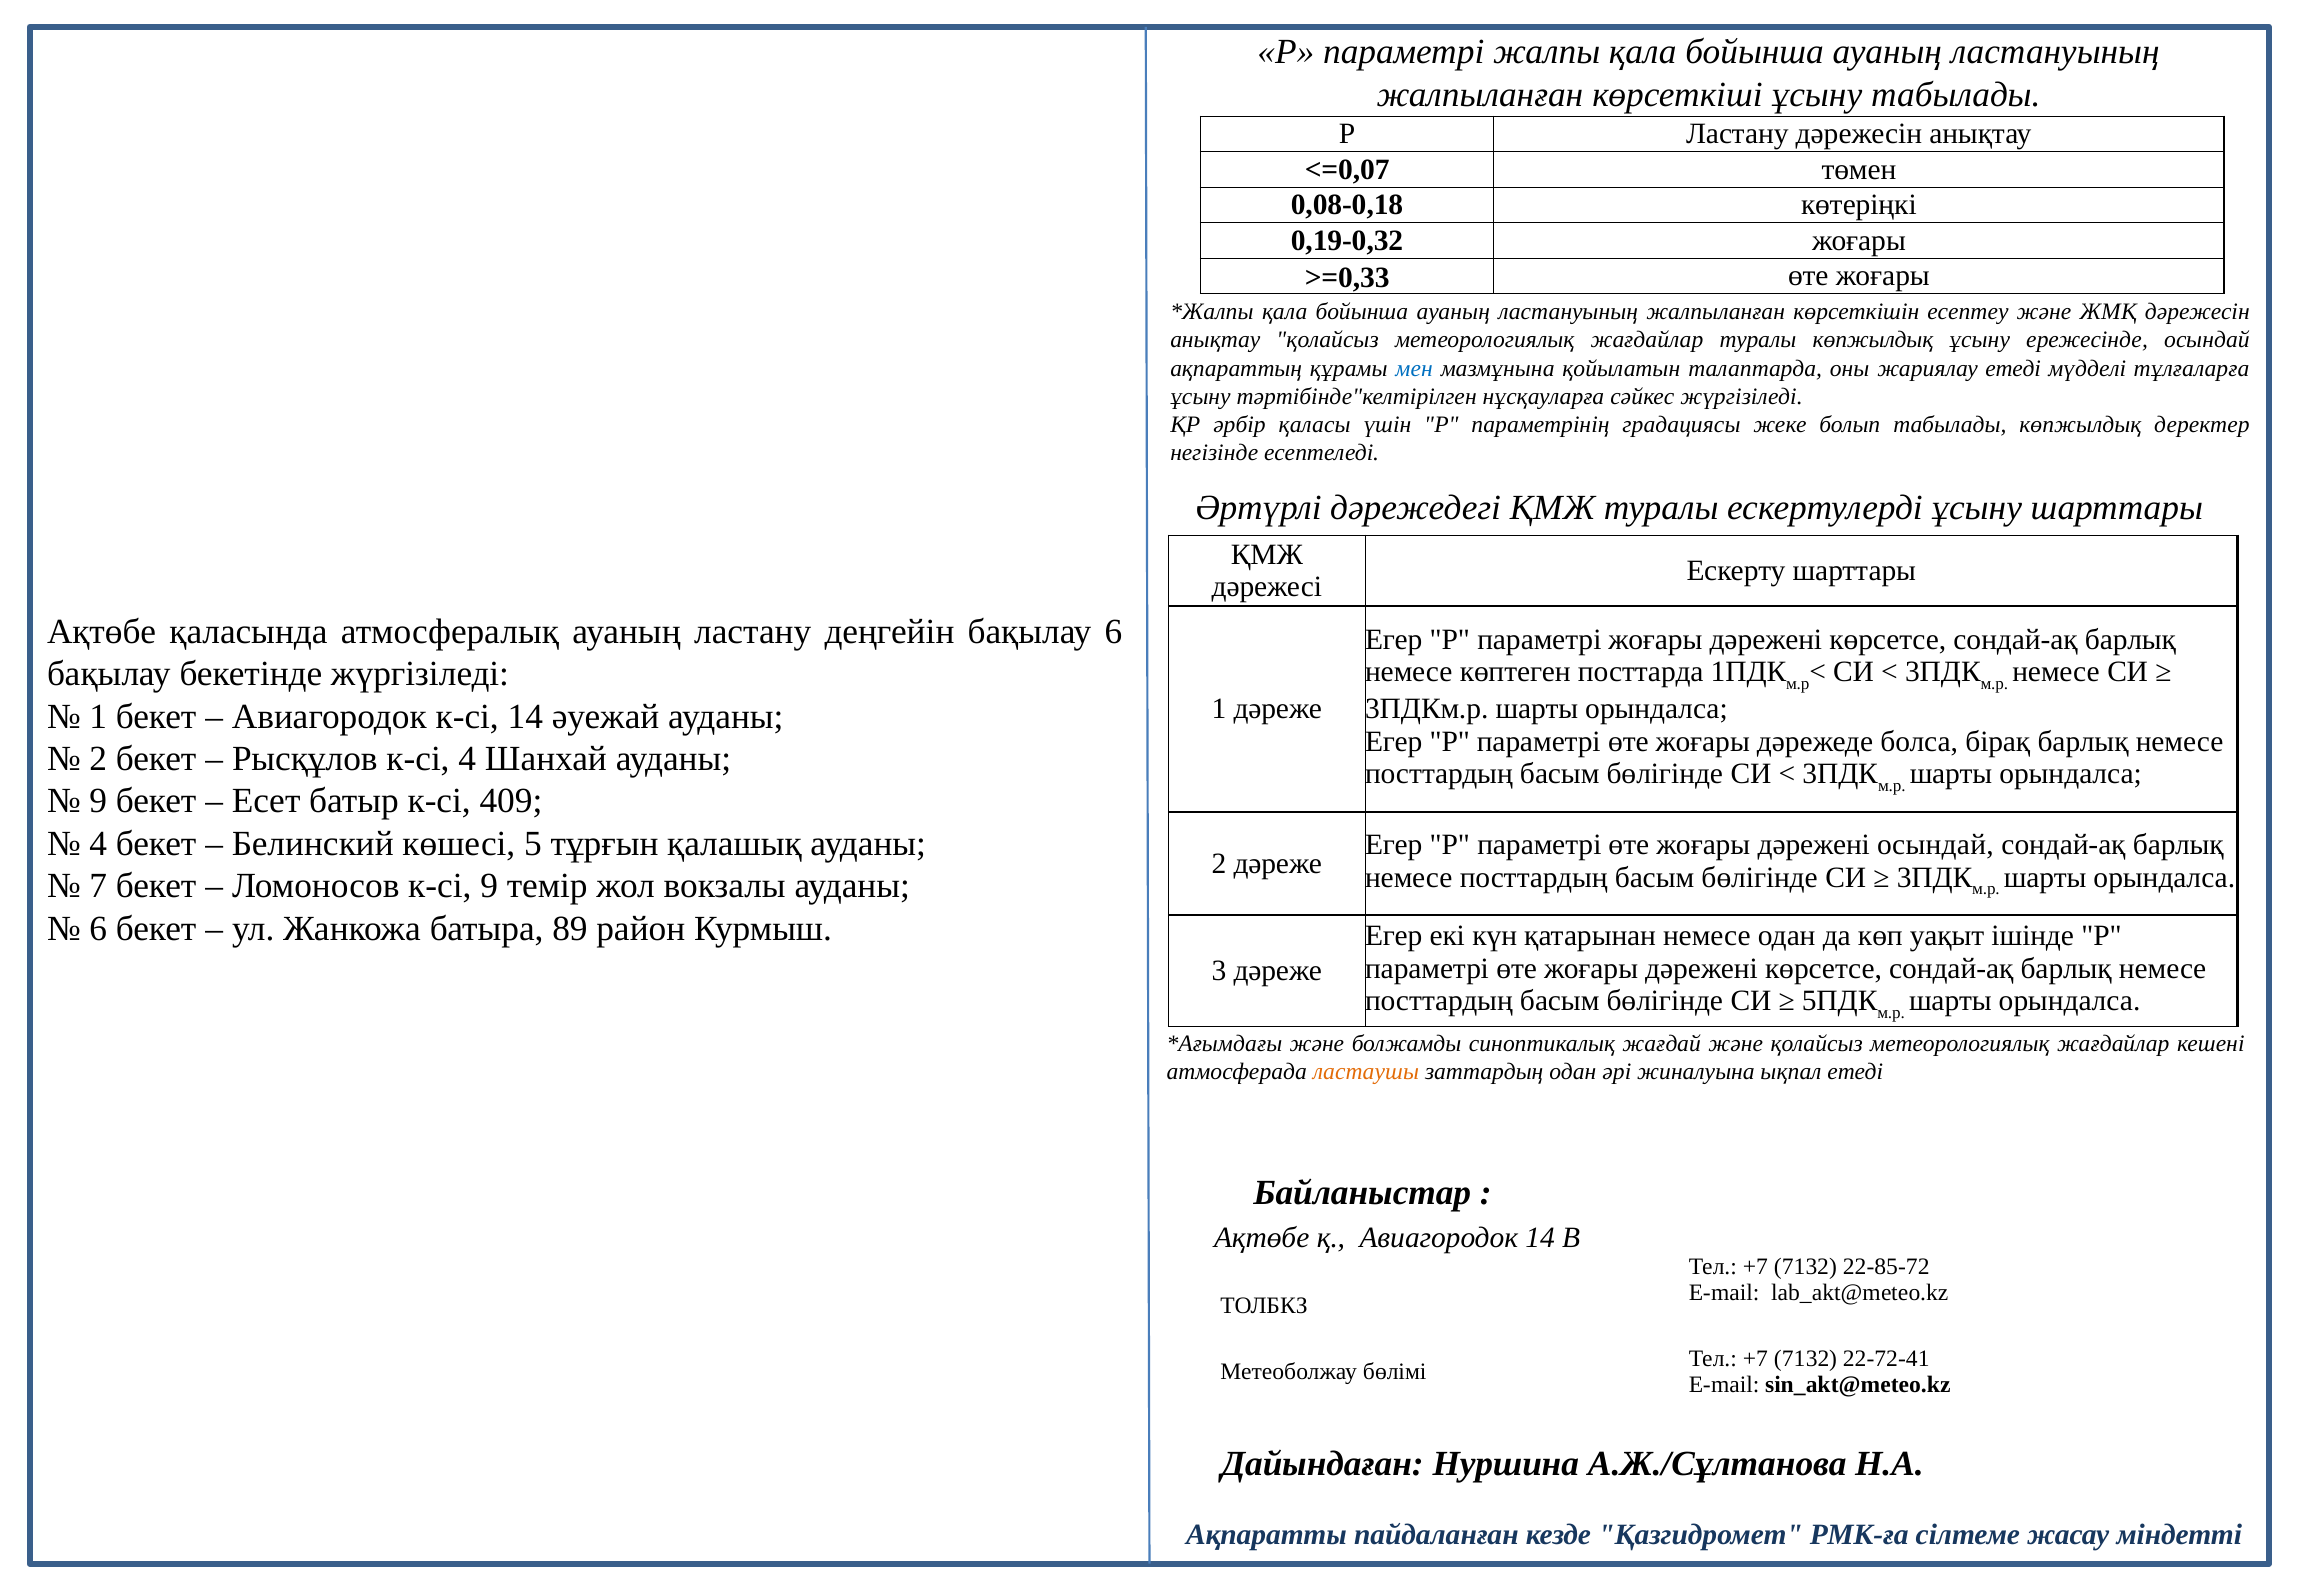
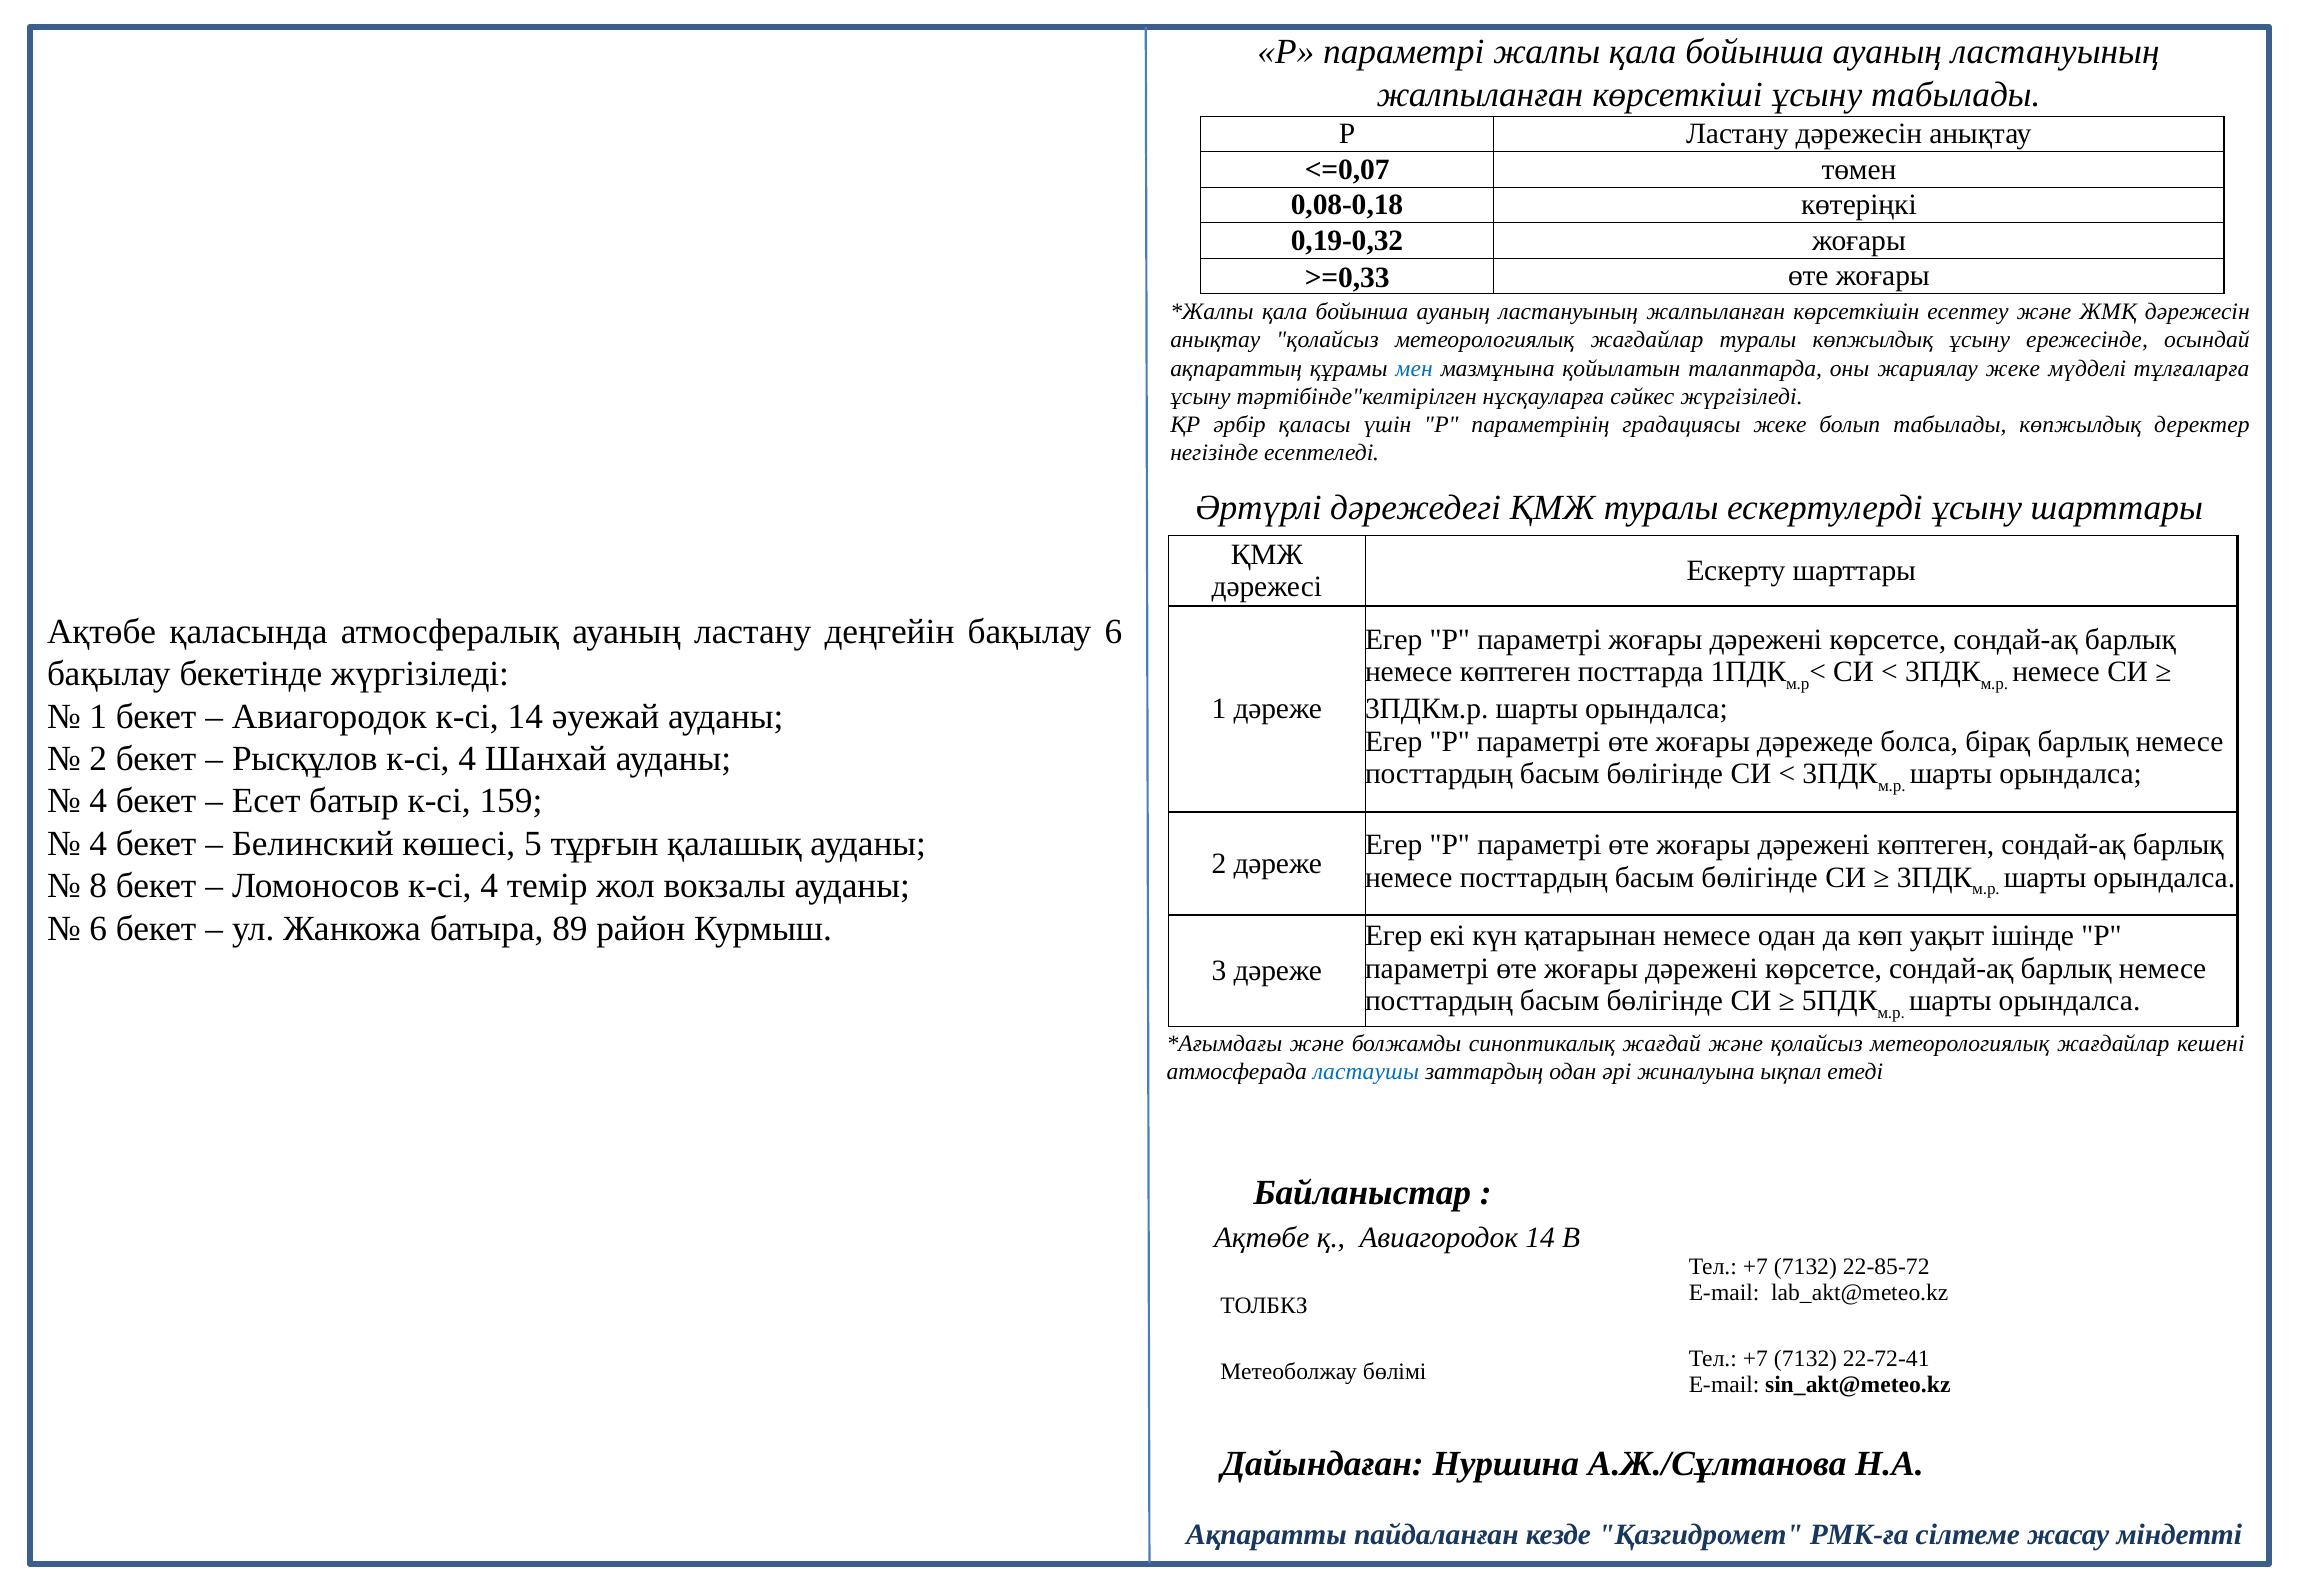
жариялау етеді: етеді -> жеке (2013, 368)
9: 9 -> 4 (98, 802)
409: 409 -> 159 (511, 802)
дәрежені осындай: осындай -> көптеген (1936, 845)
7: 7 -> 8 (98, 886)
Ломоносов к-сі 9: 9 -> 4 (489, 886)
ластаушы colour: orange -> blue (1366, 1072)
